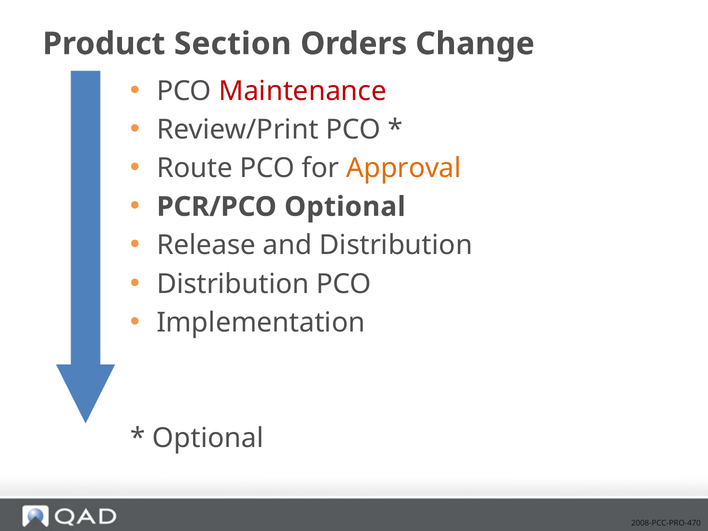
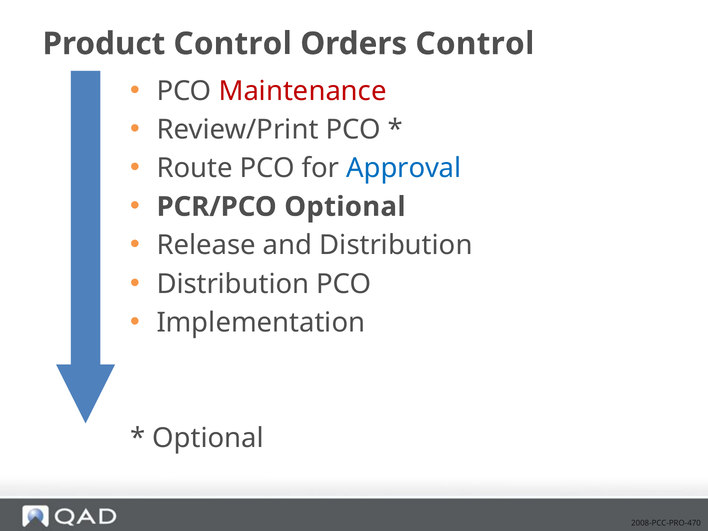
Section: Section -> Control (233, 44)
Orders Change: Change -> Control (475, 44)
Approval colour: orange -> blue (404, 168)
